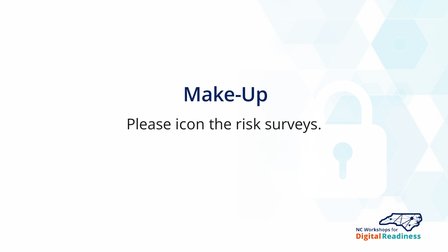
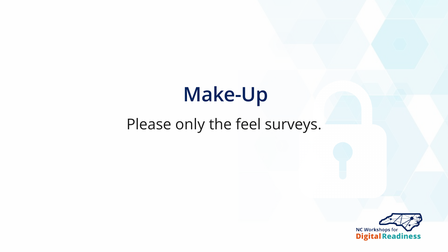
icon: icon -> only (190, 124)
risk: risk -> feel (248, 124)
